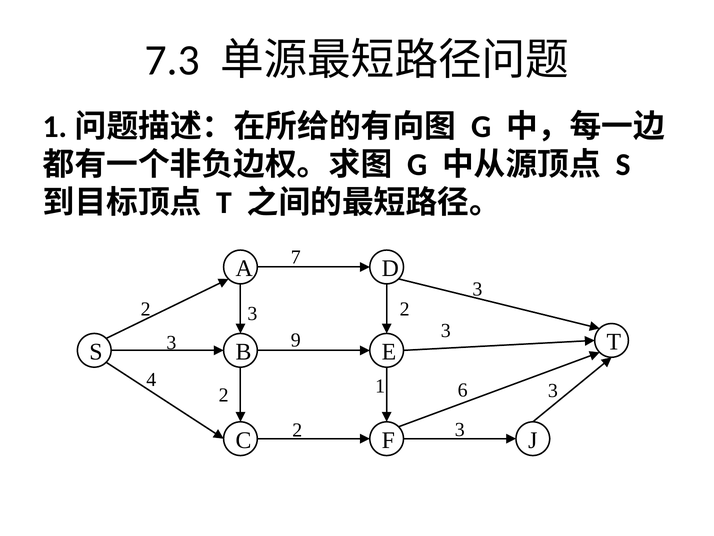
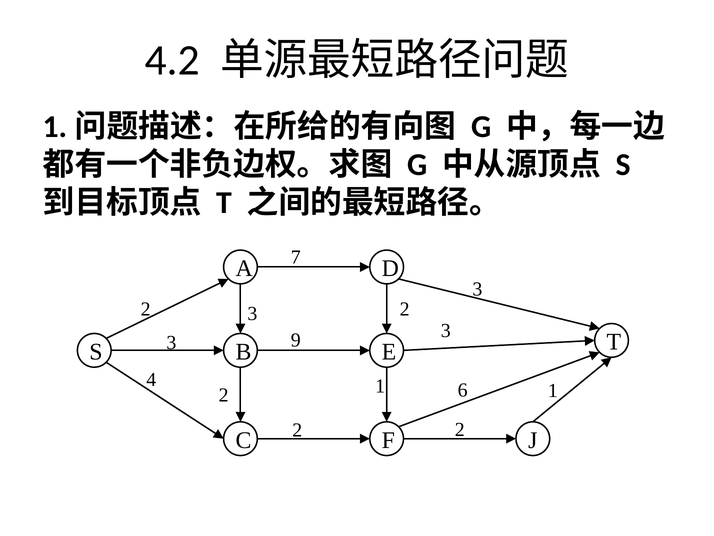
7.3: 7.3 -> 4.2 (172, 60)
6 3: 3 -> 1 (553, 390)
3: 3 -> 2 (460, 429)
